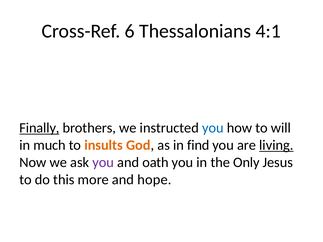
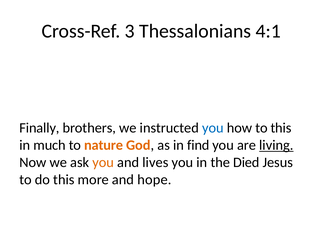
6: 6 -> 3 (130, 31)
Finally underline: present -> none (39, 128)
to will: will -> this (281, 128)
insults: insults -> nature (104, 145)
you colour: purple -> orange (103, 163)
oath: oath -> lives (155, 163)
Only: Only -> Died (246, 163)
